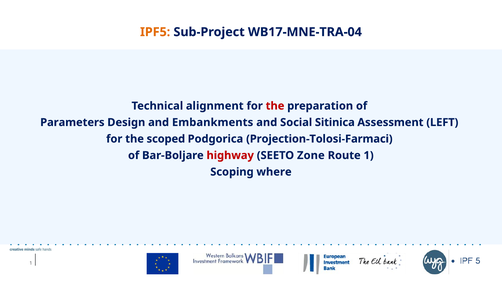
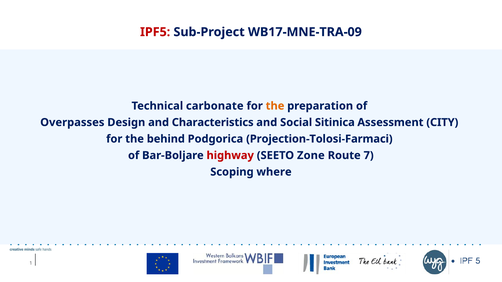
IPF5 colour: orange -> red (155, 32)
WB17-MNE-TRA-04: WB17-MNE-TRA-04 -> WB17-MNE-TRA-09 (305, 32)
alignment: alignment -> carbonate (215, 106)
the colour: red -> orange (275, 106)
Parameters: Parameters -> Overpasses (72, 123)
Embankments: Embankments -> Characteristics (213, 123)
LEFT: LEFT -> CITY (442, 123)
scoped: scoped -> behind (166, 139)
Route 1: 1 -> 7 (369, 156)
